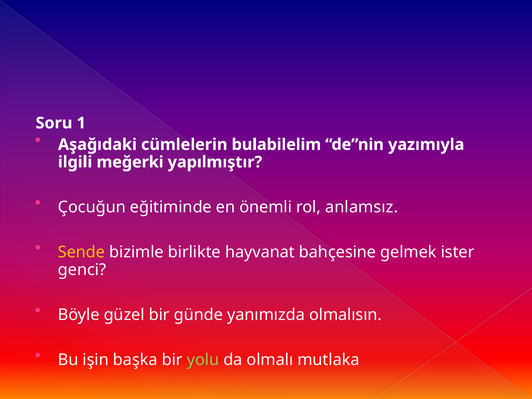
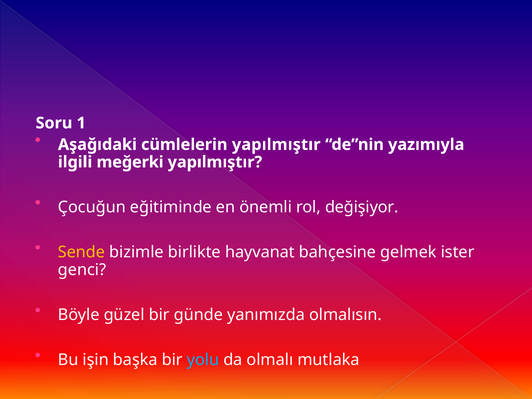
cümlelerin bulabilelim: bulabilelim -> yapılmıştır (276, 145)
anlamsız: anlamsız -> değişiyor (362, 207)
yolu colour: light green -> light blue (203, 360)
